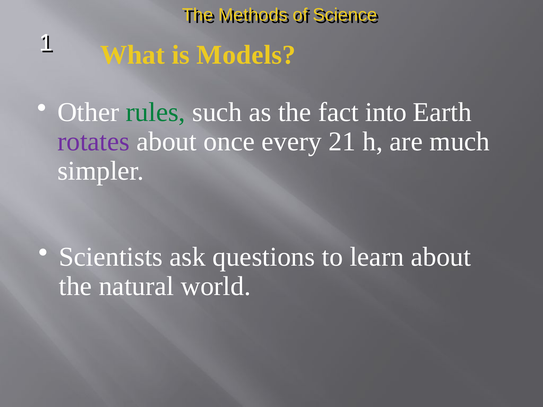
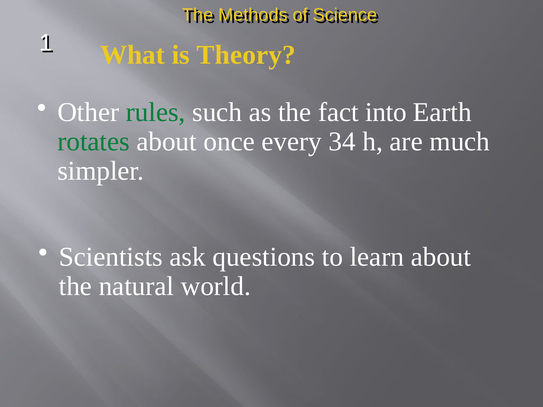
Models: Models -> Theory (246, 55)
rotates colour: purple -> green (94, 141)
21: 21 -> 34 (342, 141)
